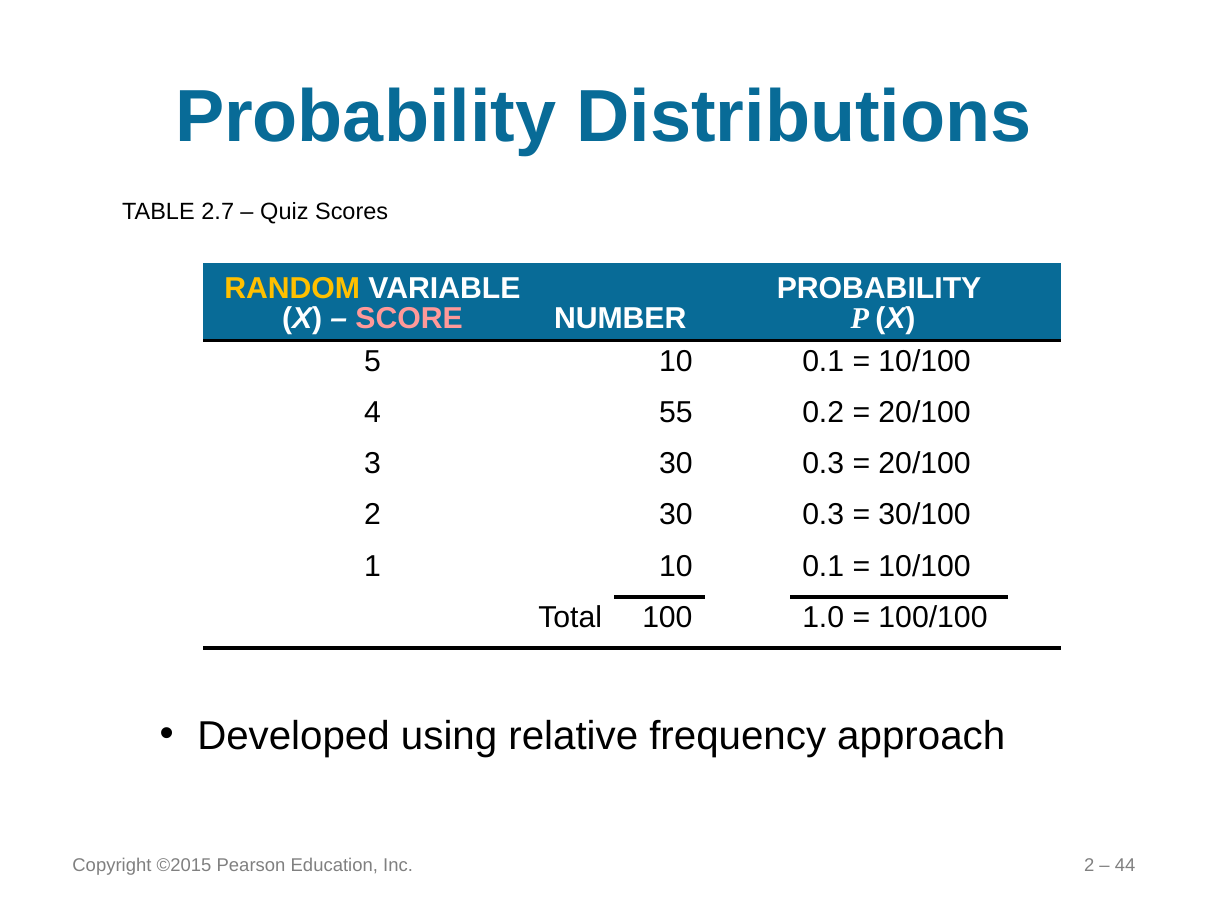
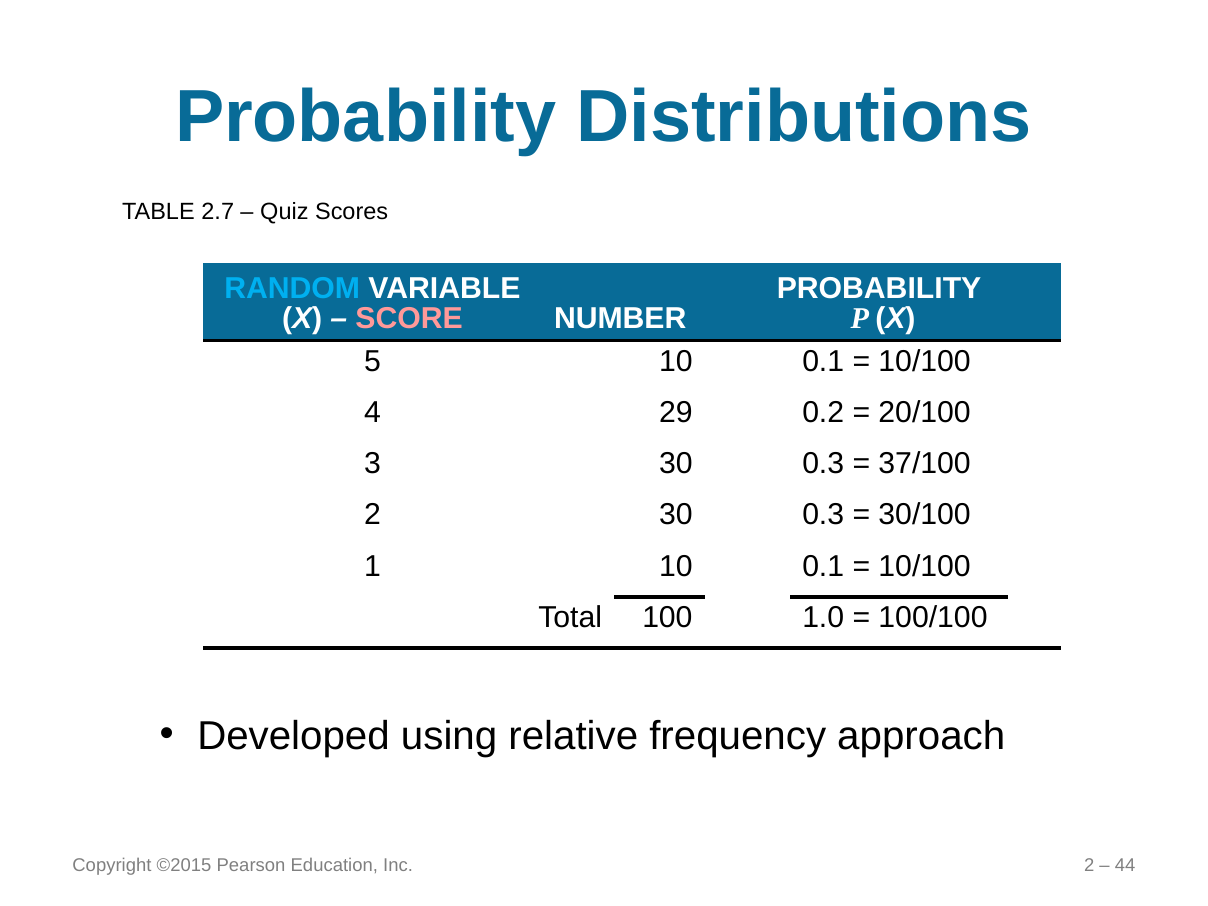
RANDOM colour: yellow -> light blue (292, 288)
55: 55 -> 29 (676, 412)
20/100: 20/100 -> 37/100 (925, 464)
